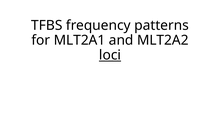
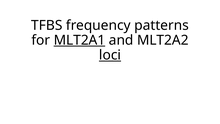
MLT2A1 underline: none -> present (79, 40)
